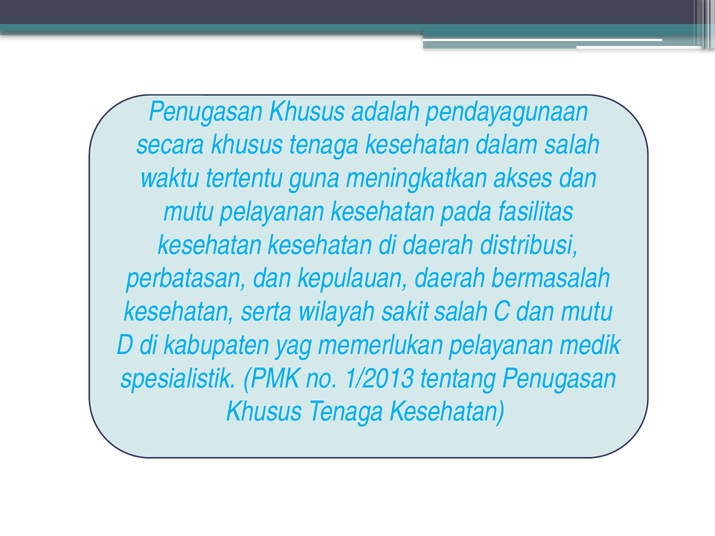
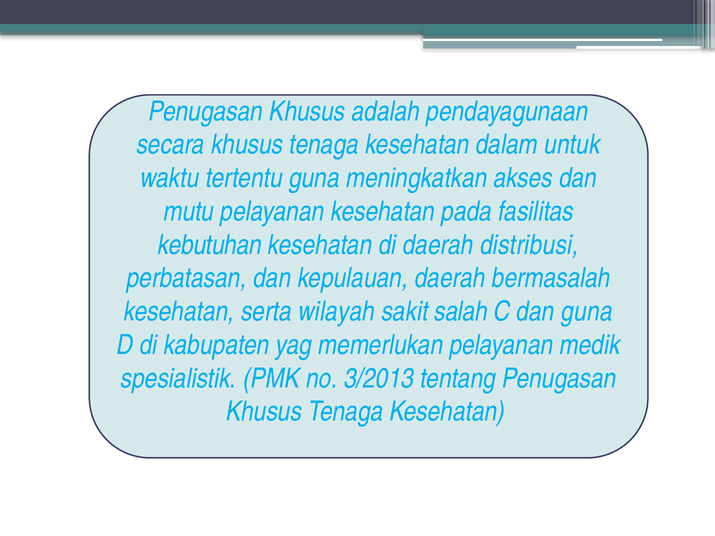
dalam salah: salah -> untuk (572, 145)
kesehatan: kesehatan -> kebutuhan (210, 245)
C dan mutu: mutu -> guna (587, 312)
1/2013: 1/2013 -> 3/2013 (379, 379)
